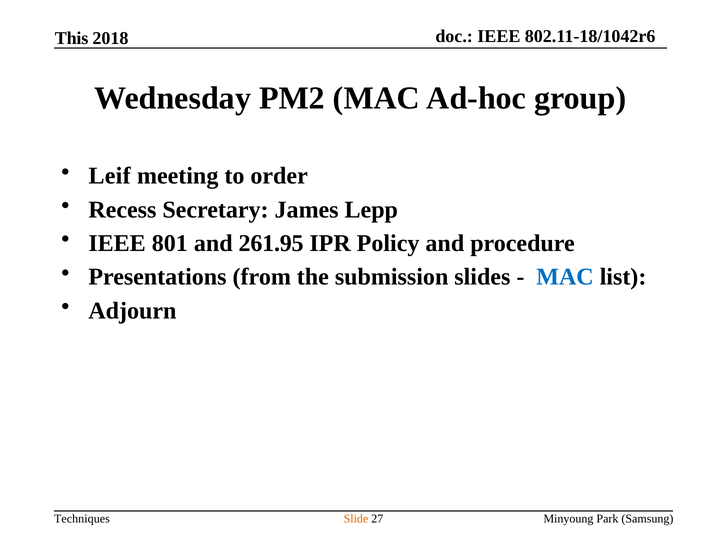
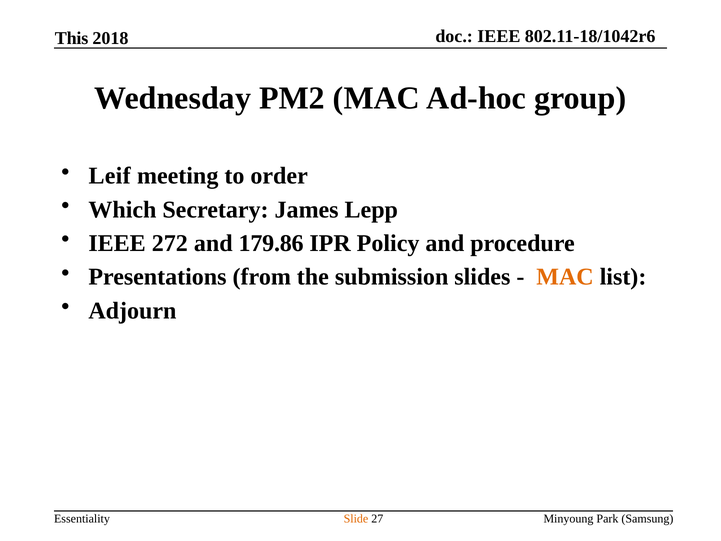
Recess: Recess -> Which (122, 210)
801: 801 -> 272 (170, 243)
261.95: 261.95 -> 179.86 (271, 243)
MAC colour: blue -> orange (565, 277)
Techniques: Techniques -> Essentiality (82, 519)
